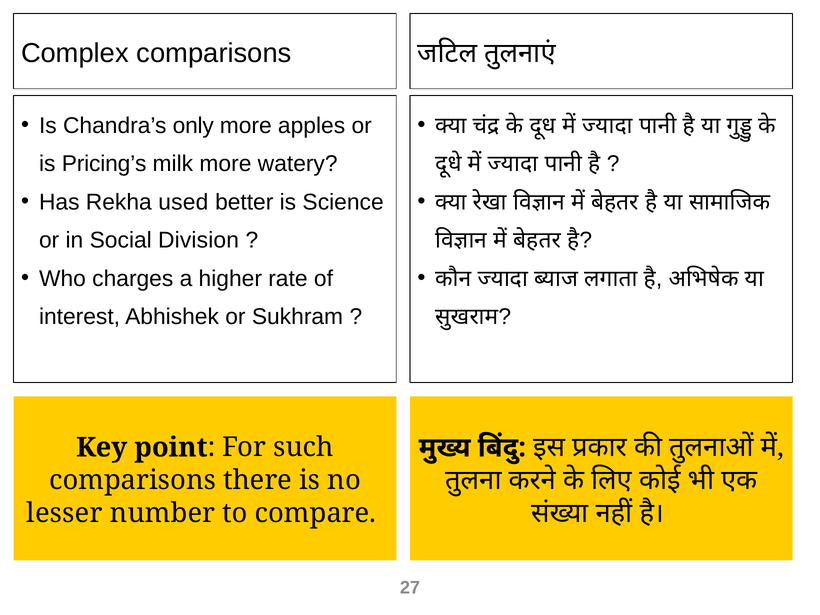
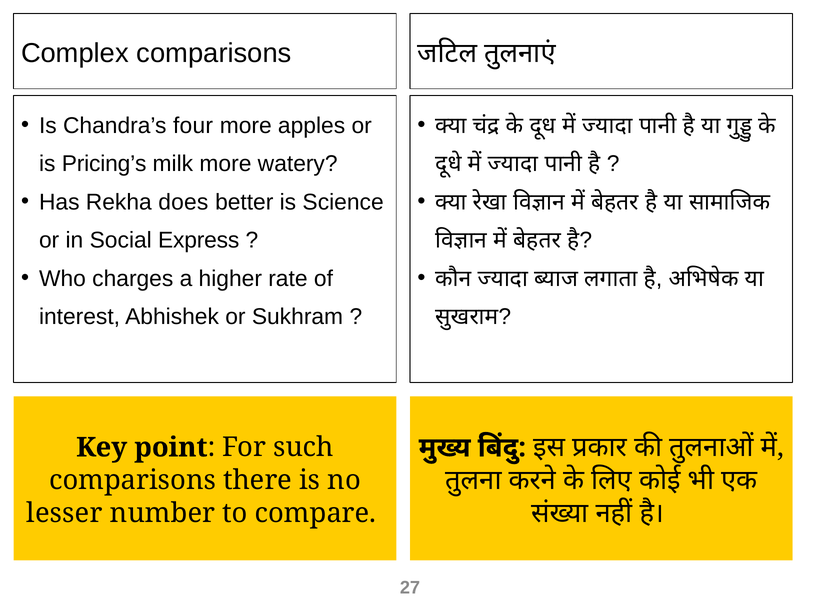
only: only -> four (193, 126)
used: used -> does (183, 202)
Division: Division -> Express (199, 240)
